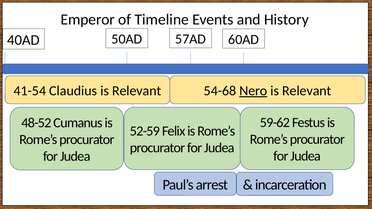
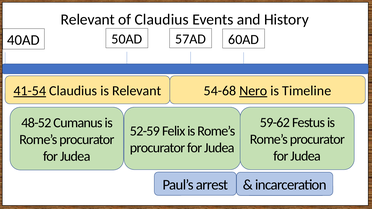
Emperor: Emperor -> Relevant (88, 19)
of Timeline: Timeline -> Claudius (162, 19)
41-54 underline: none -> present (30, 91)
Relevant: Relevant -> Timeline (307, 91)
